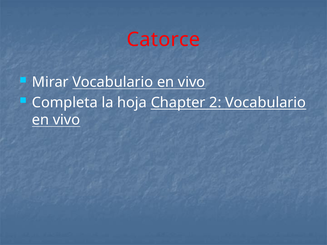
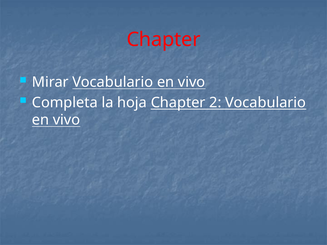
Catorce: Catorce -> Chapter (164, 40)
